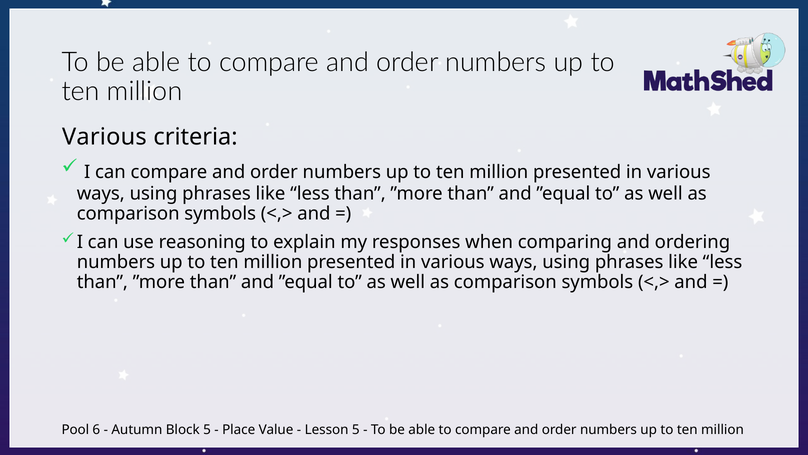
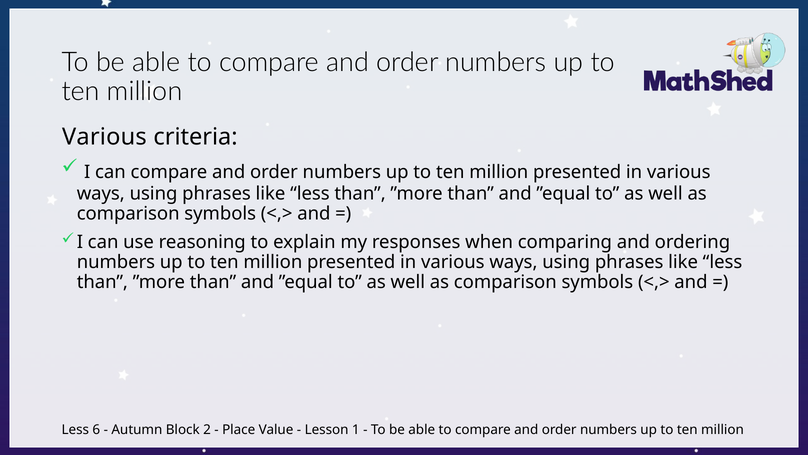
Pool: Pool -> Less (75, 429)
Block 5: 5 -> 2 (207, 429)
Lesson 5: 5 -> 1 (356, 429)
